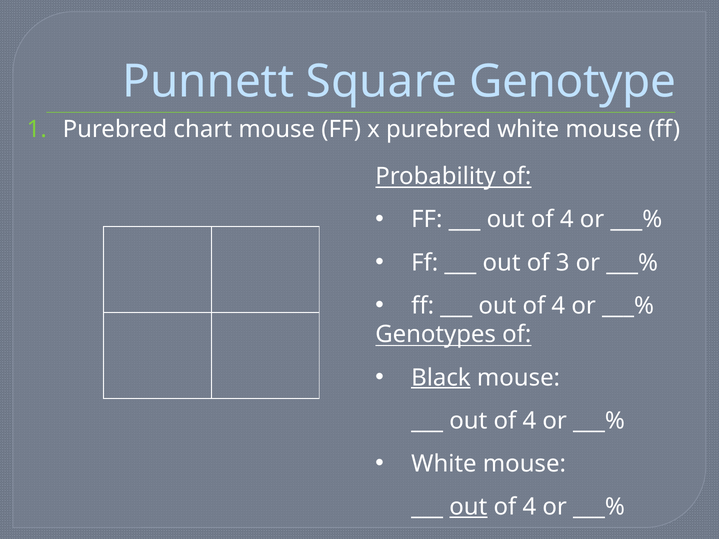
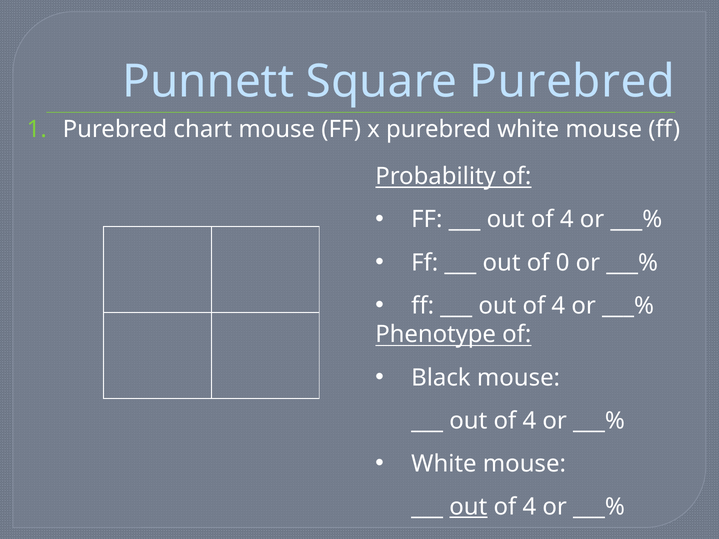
Square Genotype: Genotype -> Purebred (572, 82)
3: 3 -> 0 (563, 263)
Genotypes: Genotypes -> Phenotype (436, 335)
Black underline: present -> none (441, 378)
